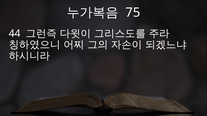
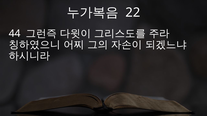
75: 75 -> 22 (133, 12)
